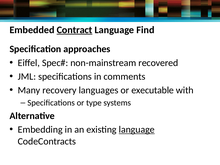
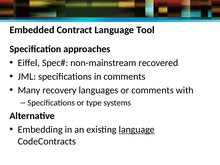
Contract underline: present -> none (75, 30)
Find: Find -> Tool (145, 30)
or executable: executable -> comments (153, 90)
